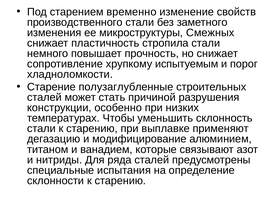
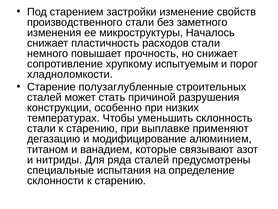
временно: временно -> застройки (132, 12)
Смежных: Смежных -> Началось (210, 33)
стропила: стропила -> расходов (165, 43)
